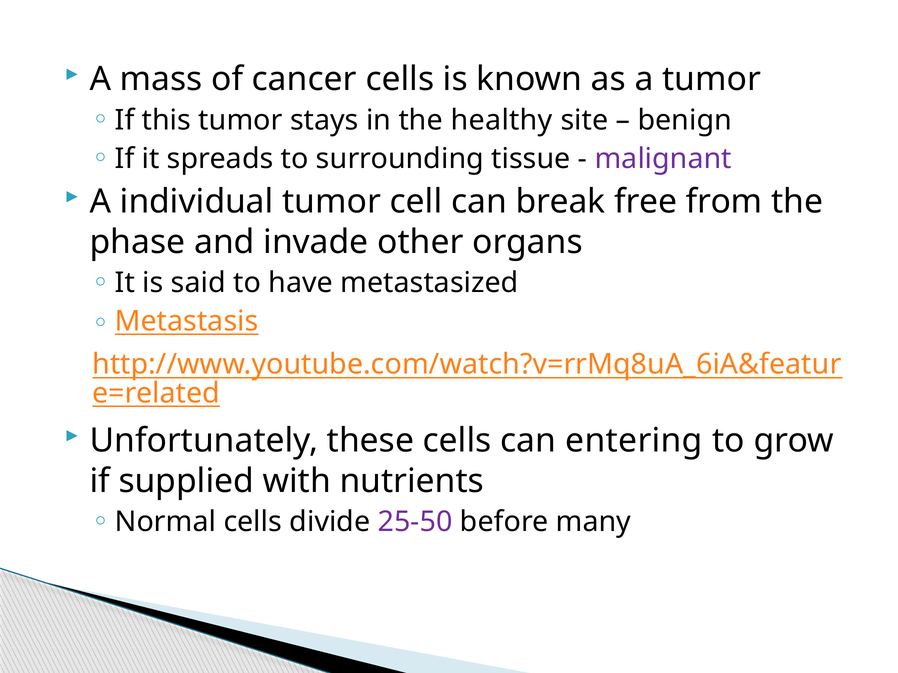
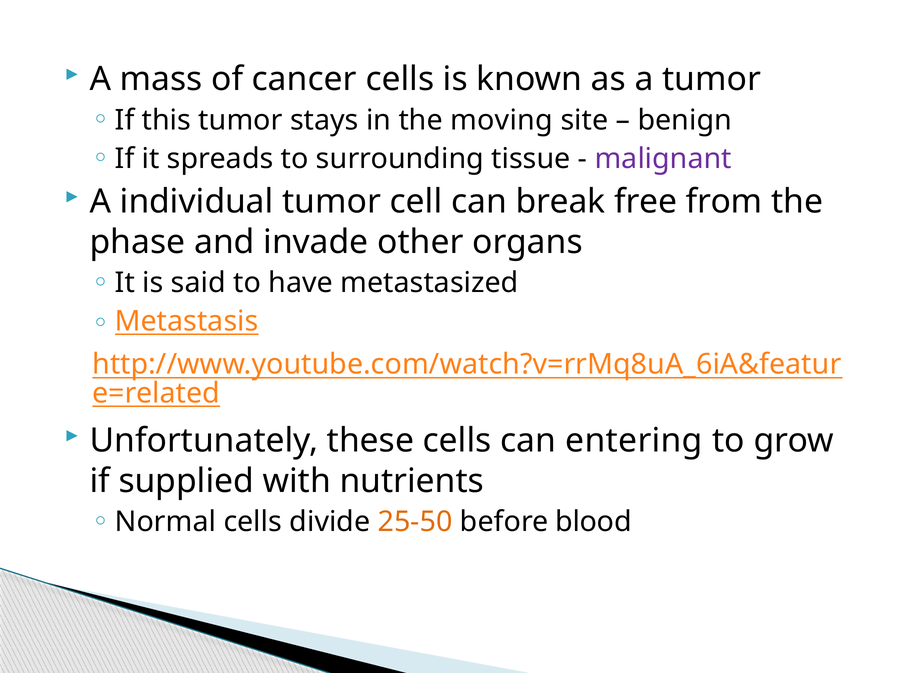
healthy: healthy -> moving (502, 121)
25-50 colour: purple -> orange (415, 522)
many: many -> blood (594, 522)
